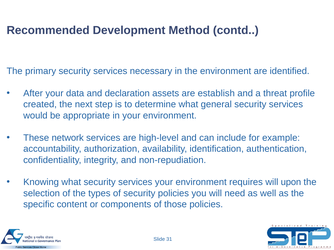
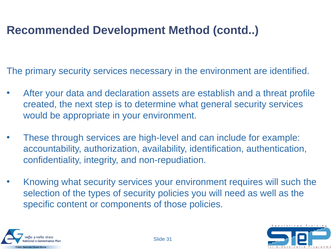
network: network -> through (68, 138)
upon: upon -> such (291, 183)
